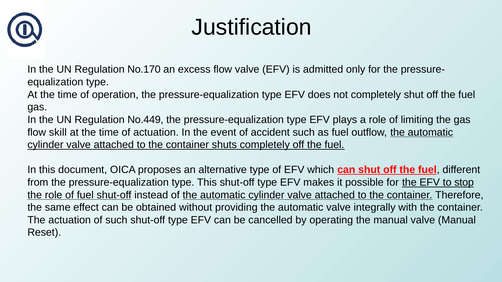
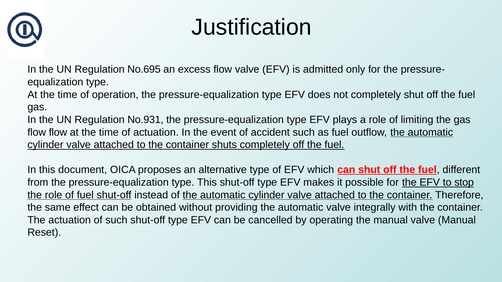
No.170: No.170 -> No.695 (144, 70)
No.449: No.449 -> No.931 (145, 120)
flow skill: skill -> flow (58, 132)
